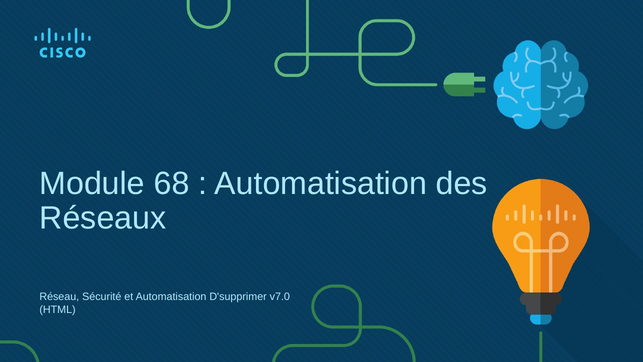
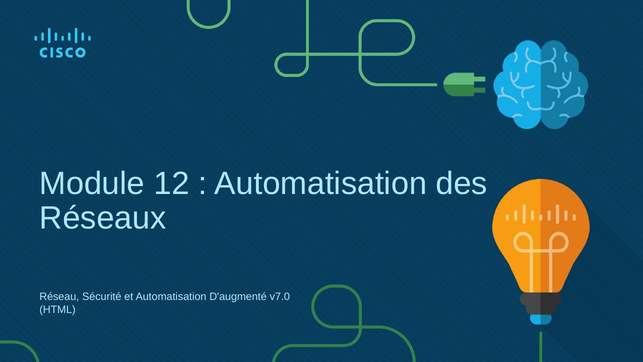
68: 68 -> 12 (172, 183)
D'supprimer: D'supprimer -> D'augmenté (238, 297)
